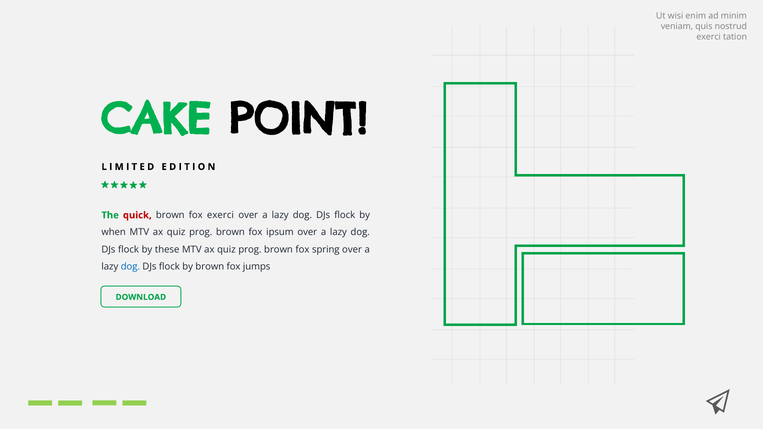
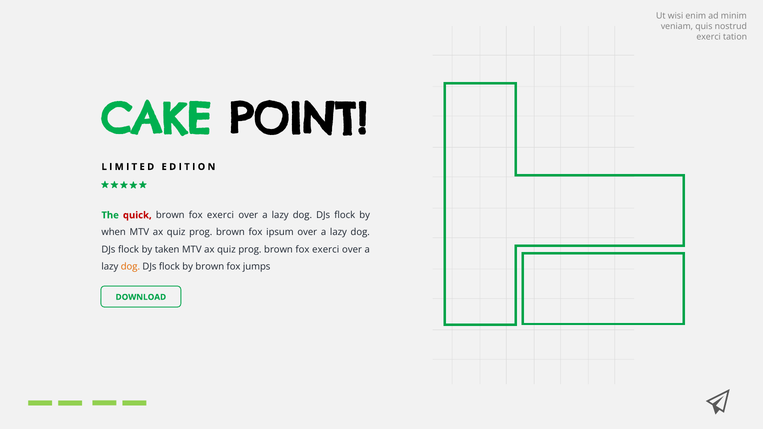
these: these -> taken (167, 250)
prog brown fox spring: spring -> exerci (326, 250)
dog colour: blue -> orange (130, 267)
